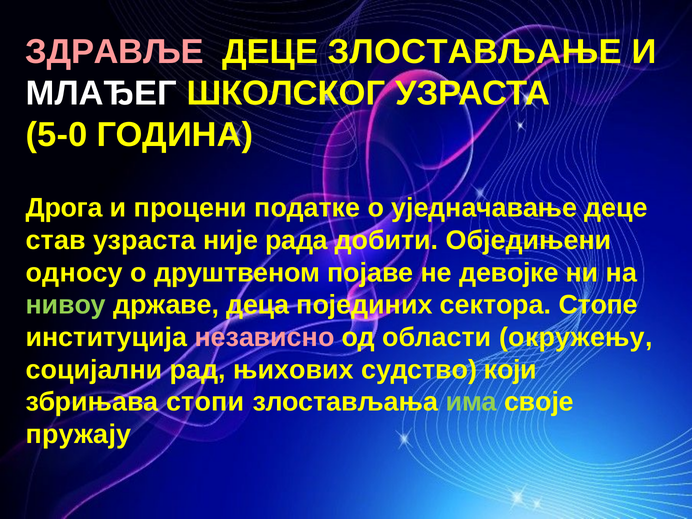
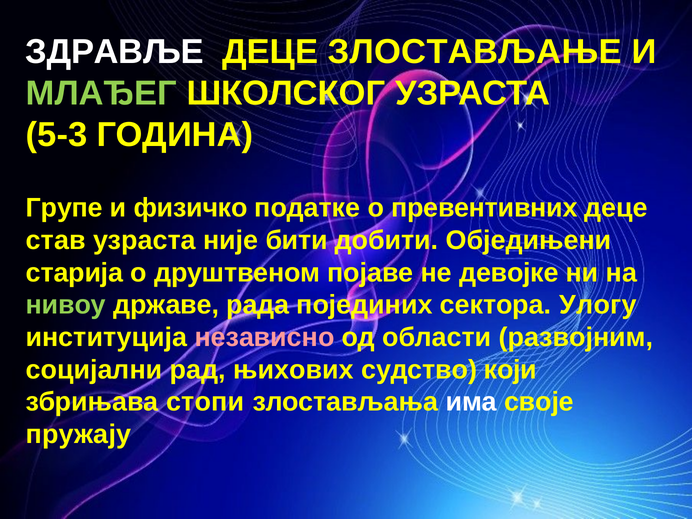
ЗДРАВЉЕ colour: pink -> white (115, 52)
МЛАЂЕГ colour: white -> light green (101, 93)
5-0: 5-0 -> 5-3 (57, 135)
Дрога: Дрога -> Групе (64, 208)
процени: процени -> физичко (191, 208)
уједначавање: уједначавање -> превентивних (484, 208)
рада: рада -> бити (297, 240)
односу: односу -> старија (74, 273)
деца: деца -> рада (258, 305)
Стопе: Стопе -> Улогу (598, 305)
окружењу: окружењу -> развојним (576, 337)
има colour: light green -> white (471, 402)
